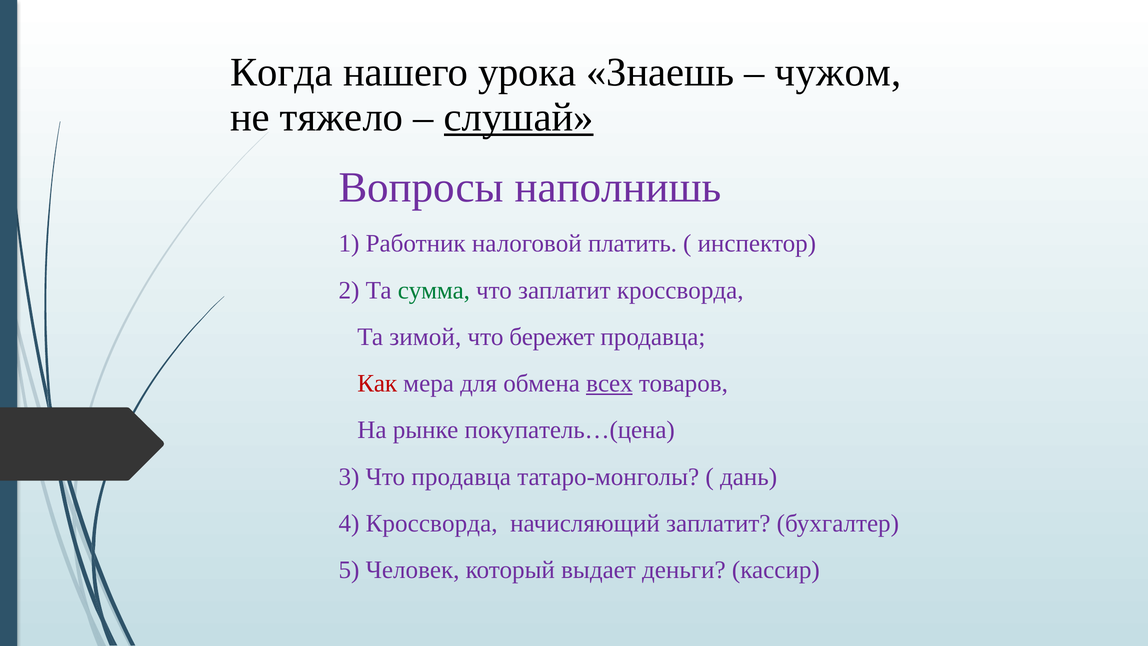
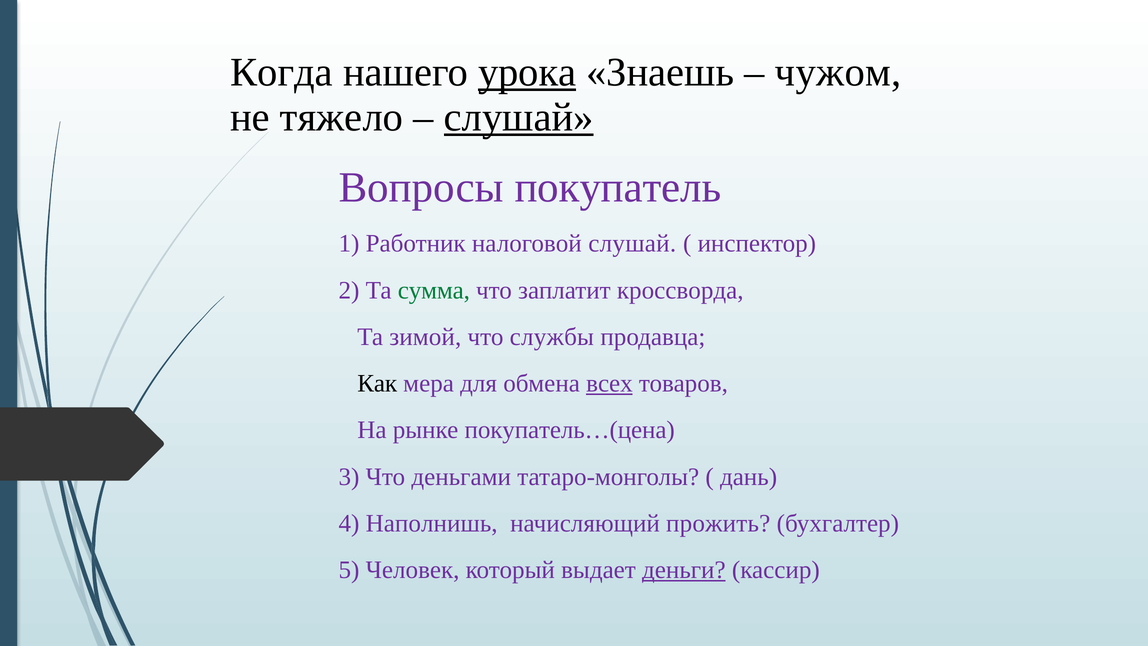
урока underline: none -> present (527, 72)
наполнишь: наполнишь -> покупатель (618, 187)
налоговой платить: платить -> слушай (632, 244)
бережет: бережет -> службы (552, 337)
Как colour: red -> black (377, 383)
Что продавца: продавца -> деньгами (461, 477)
4 Кроссворда: Кроссворда -> Наполнишь (432, 523)
начисляющий заплатит: заплатит -> прожить (718, 523)
деньги underline: none -> present (684, 570)
